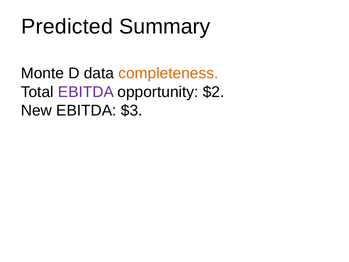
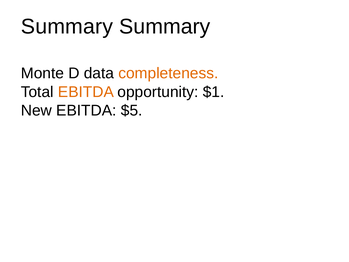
Predicted: Predicted -> Summary (67, 26)
EBITDA colour: purple -> orange (86, 92)
$2: $2 -> $1 (214, 92)
$3: $3 -> $5 (132, 110)
